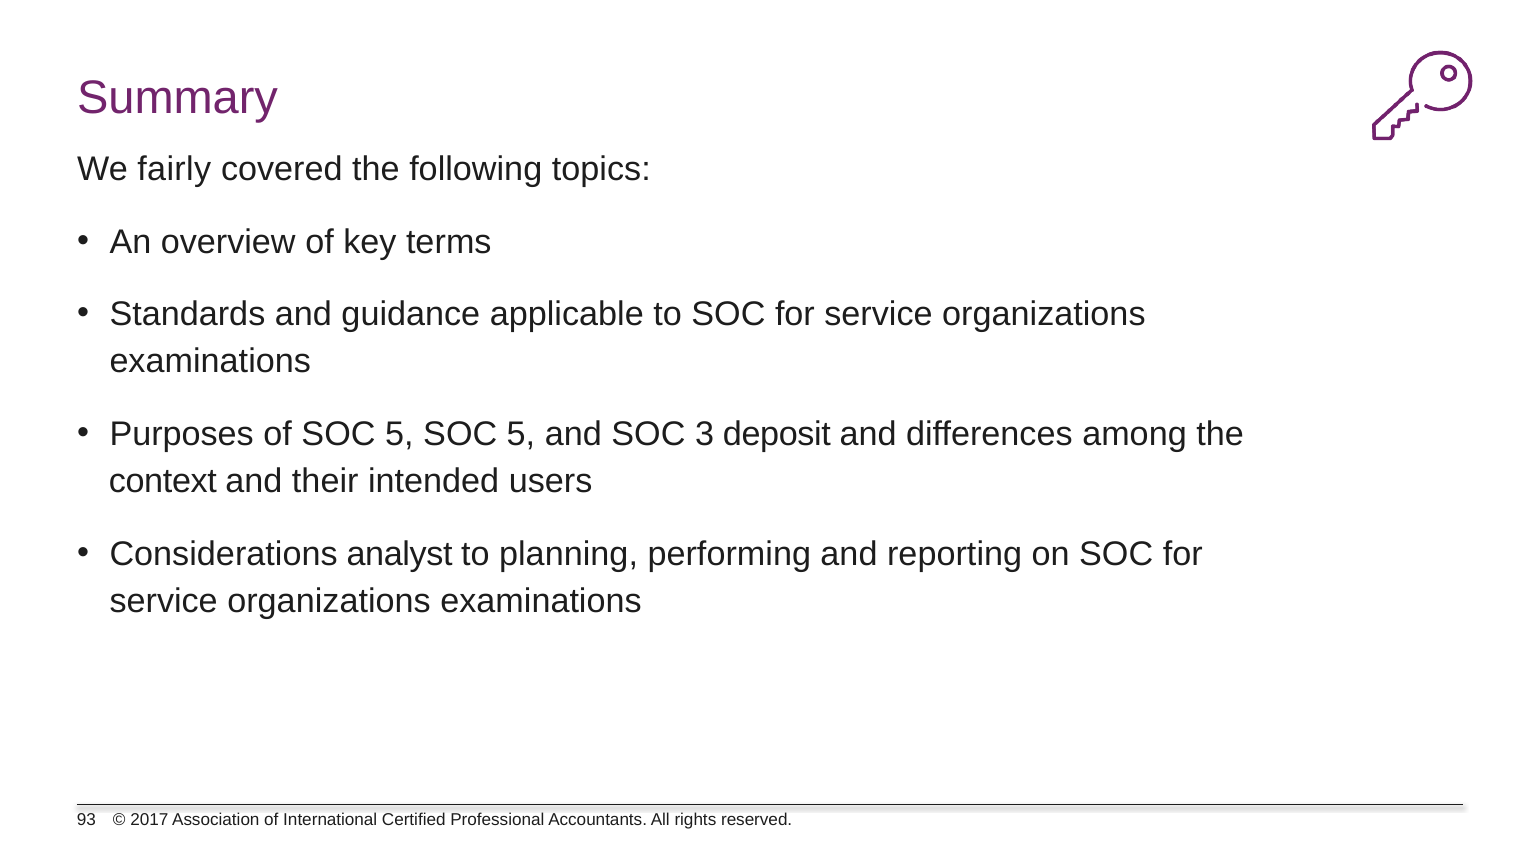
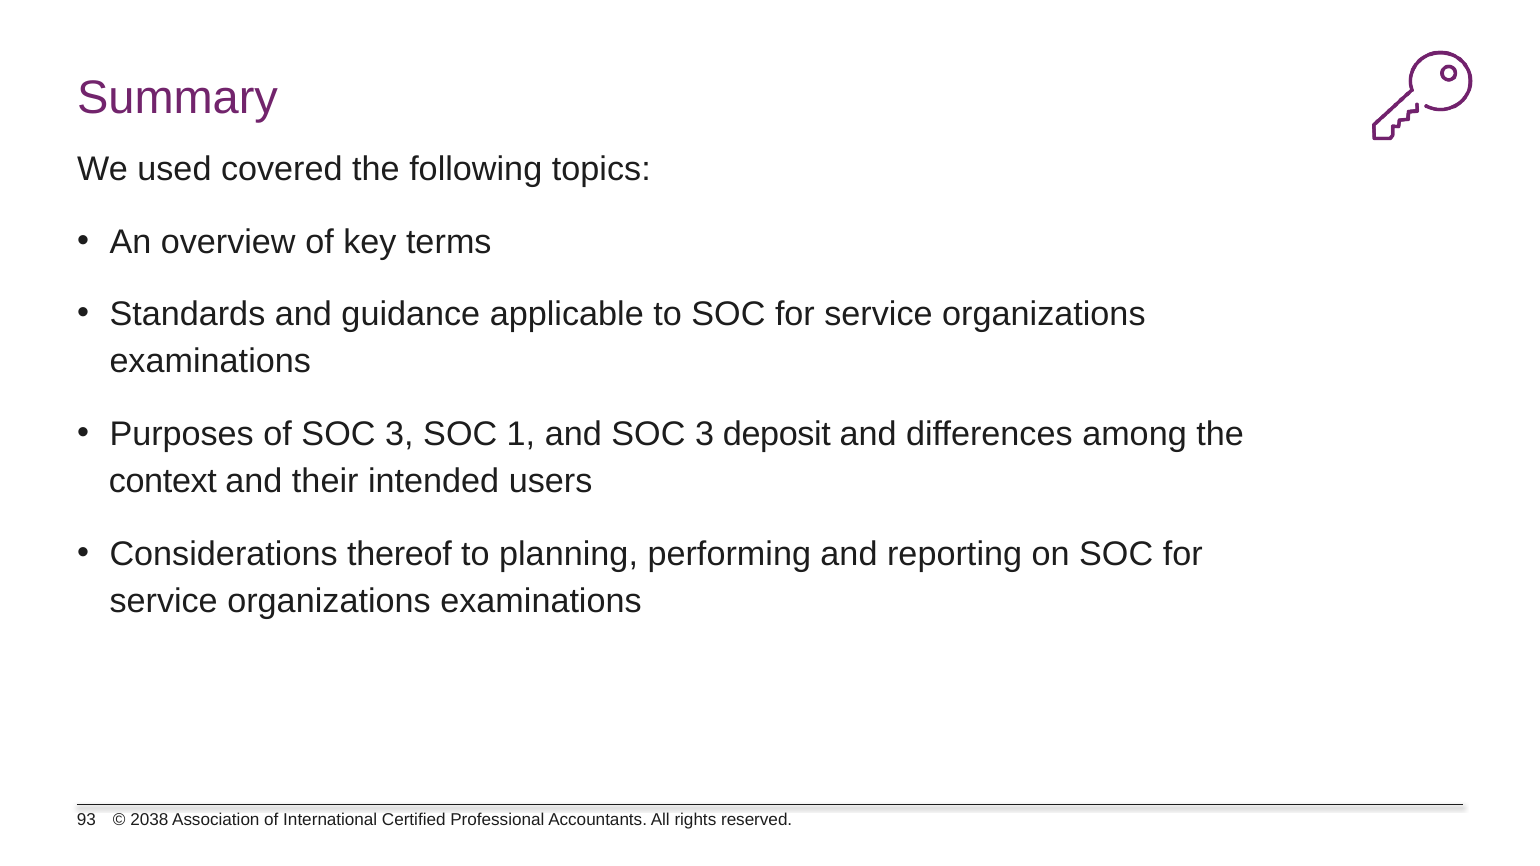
fairly: fairly -> used (174, 169)
of SOC 5: 5 -> 3 (399, 434)
5: 5 -> 1 (521, 434)
analyst: analyst -> thereof (399, 554)
2017: 2017 -> 2038 (149, 820)
